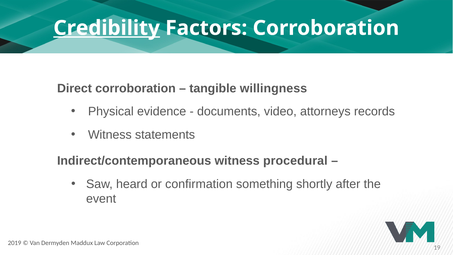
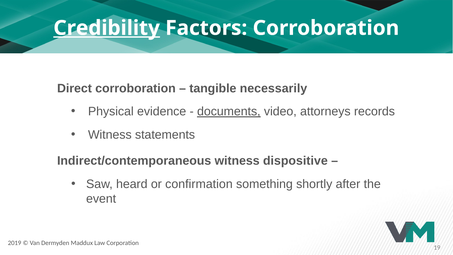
willingness: willingness -> necessarily (274, 88)
documents underline: none -> present (229, 112)
procedural: procedural -> dispositive (295, 161)
